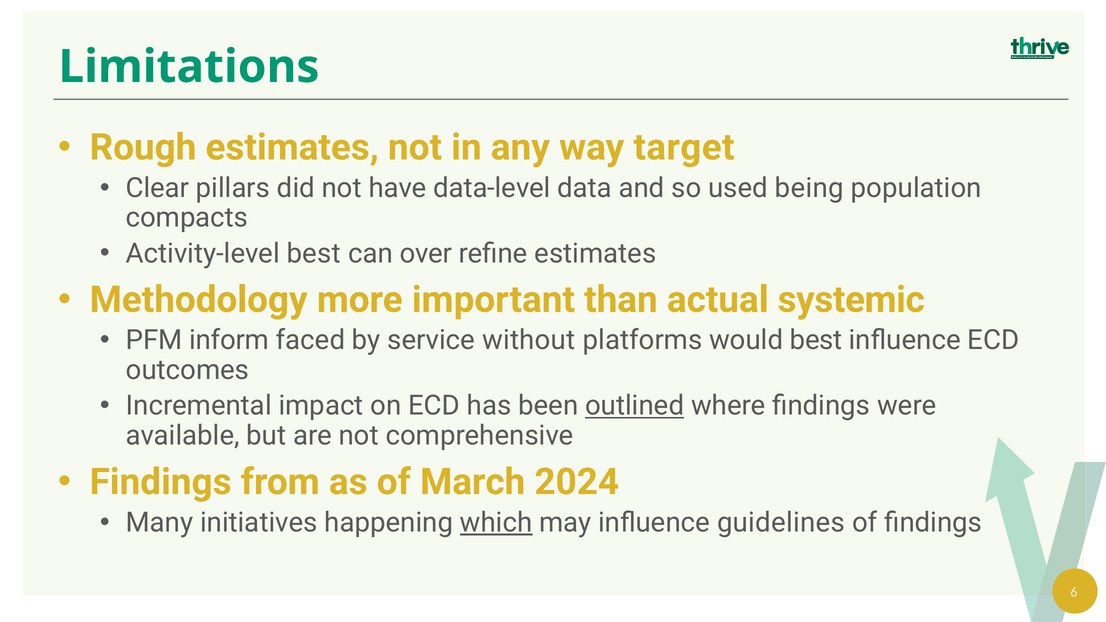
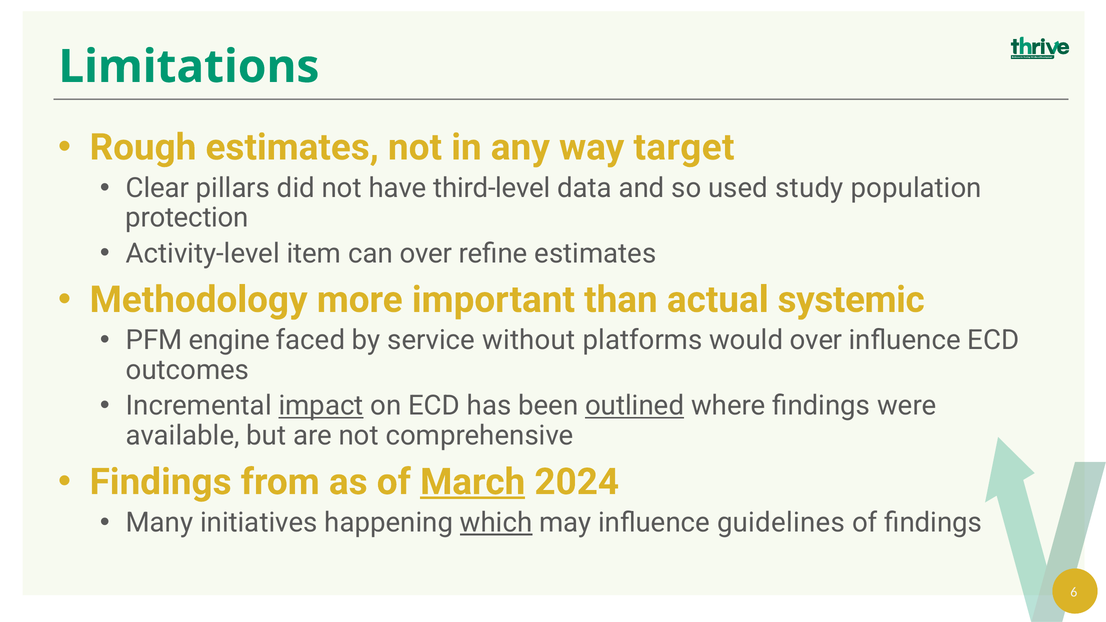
data-level: data-level -> third-level (492, 188)
being: being -> study (809, 188)
compacts: compacts -> protection (187, 218)
Activity-level best: best -> item (314, 253)
inform: inform -> engine (229, 340)
would best: best -> over (816, 340)
impact underline: none -> present (321, 406)
March underline: none -> present (473, 482)
